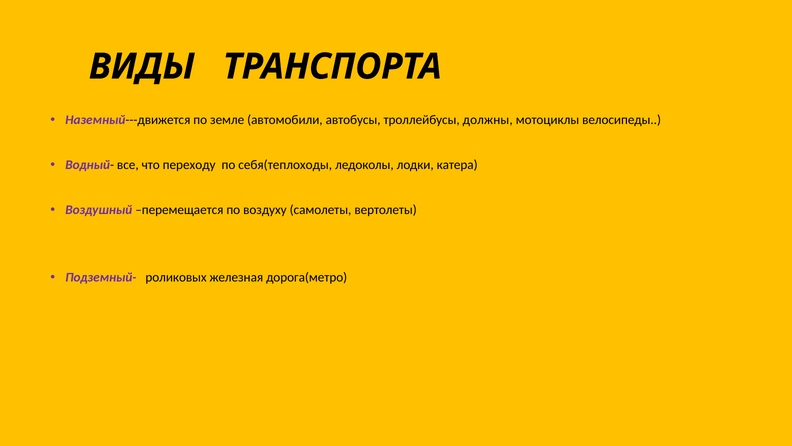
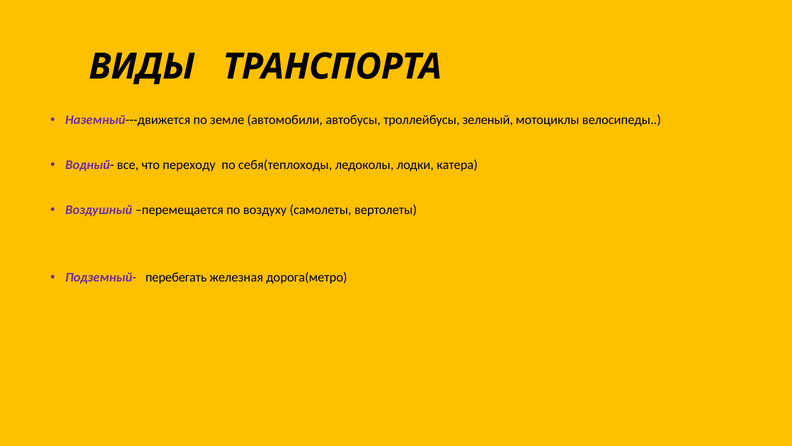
должны: должны -> зеленый (488, 120)
роликовых: роликовых -> перебегать (176, 277)
